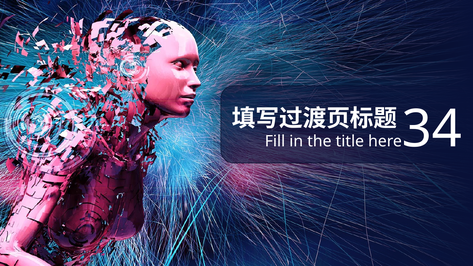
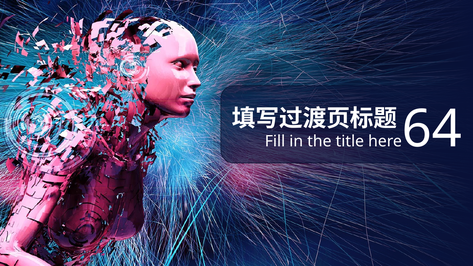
34: 34 -> 64 (432, 129)
